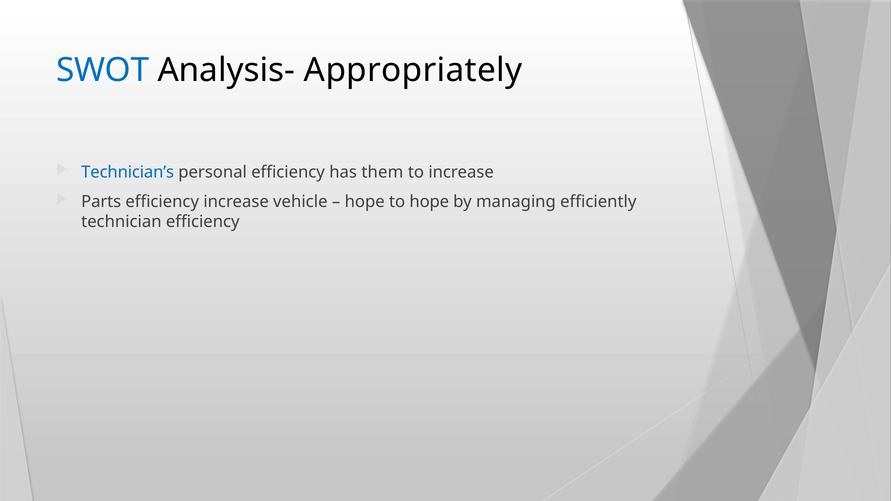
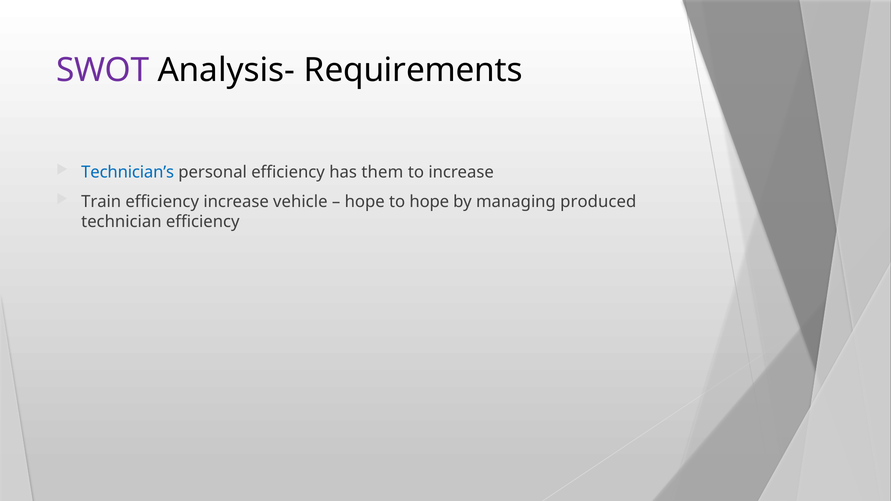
SWOT colour: blue -> purple (103, 70)
Appropriately: Appropriately -> Requirements (413, 70)
Parts: Parts -> Train (101, 202)
efficiently: efficiently -> produced (598, 202)
